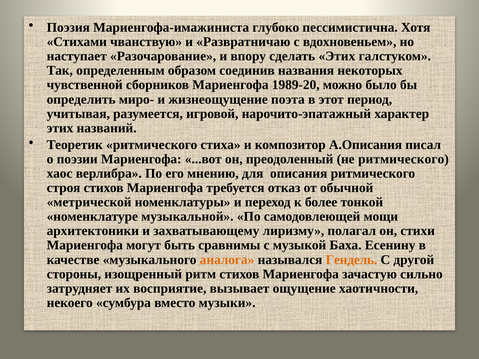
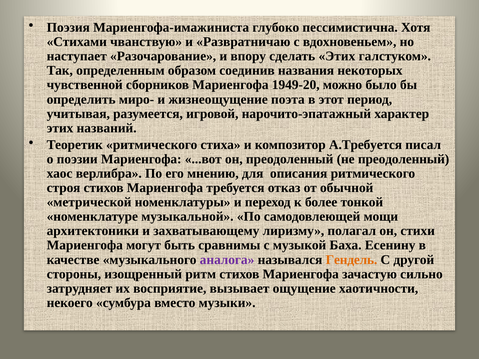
1989-20: 1989-20 -> 1949-20 (296, 85)
А.Описания: А.Описания -> А.Требуется (366, 145)
не ритмического: ритмического -> преодоленный (404, 159)
аналога colour: orange -> purple (227, 260)
